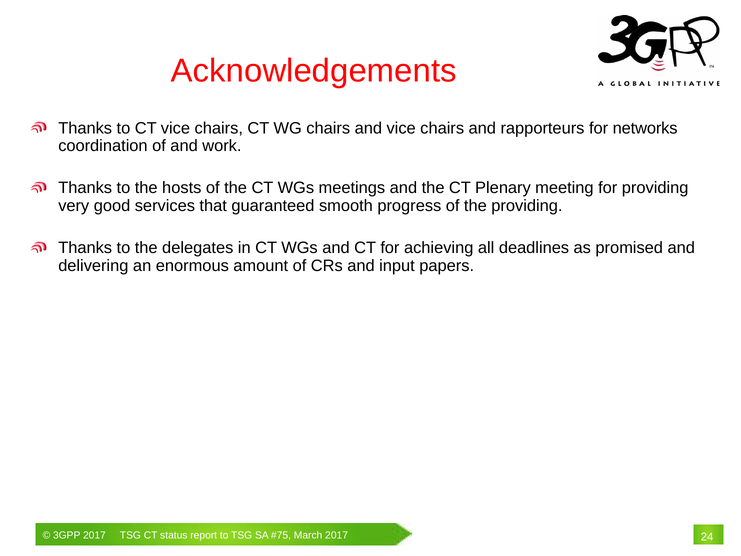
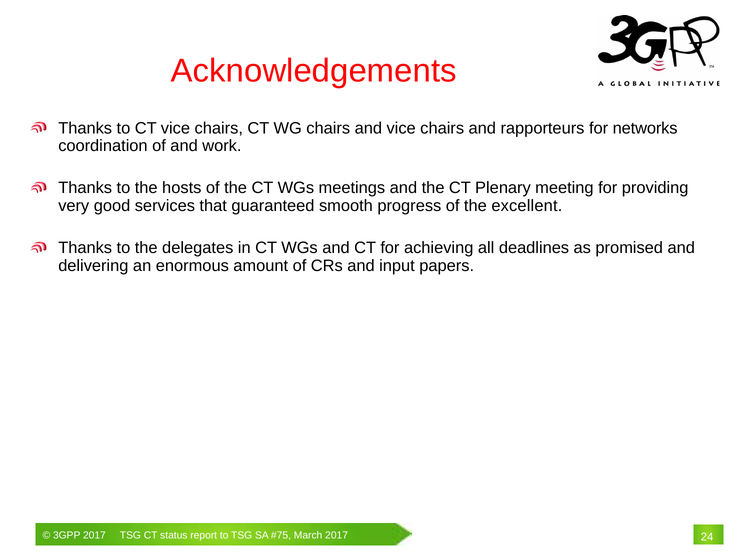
the providing: providing -> excellent (527, 206)
